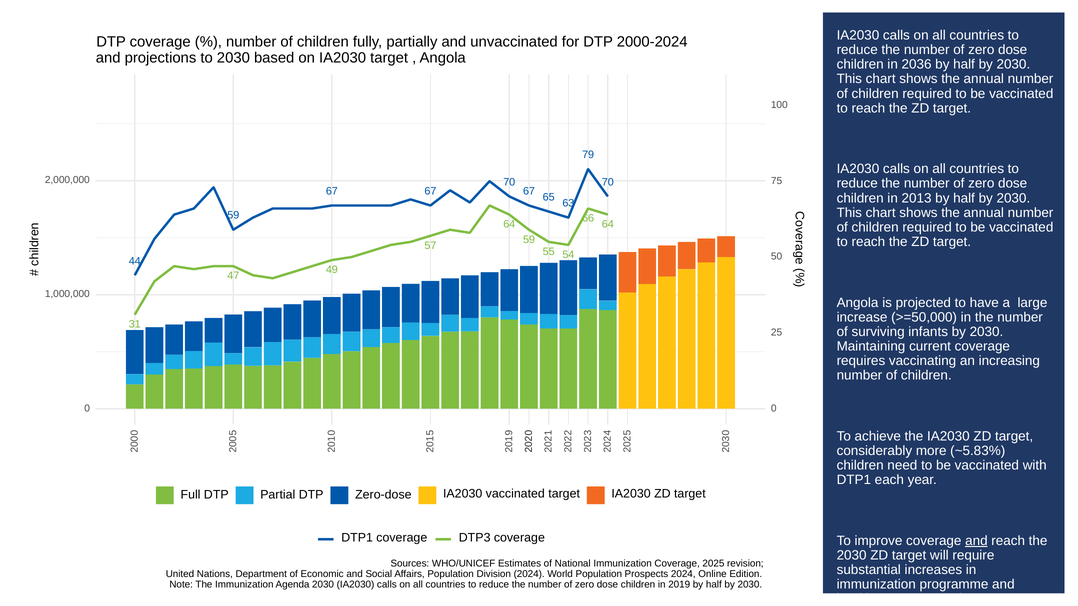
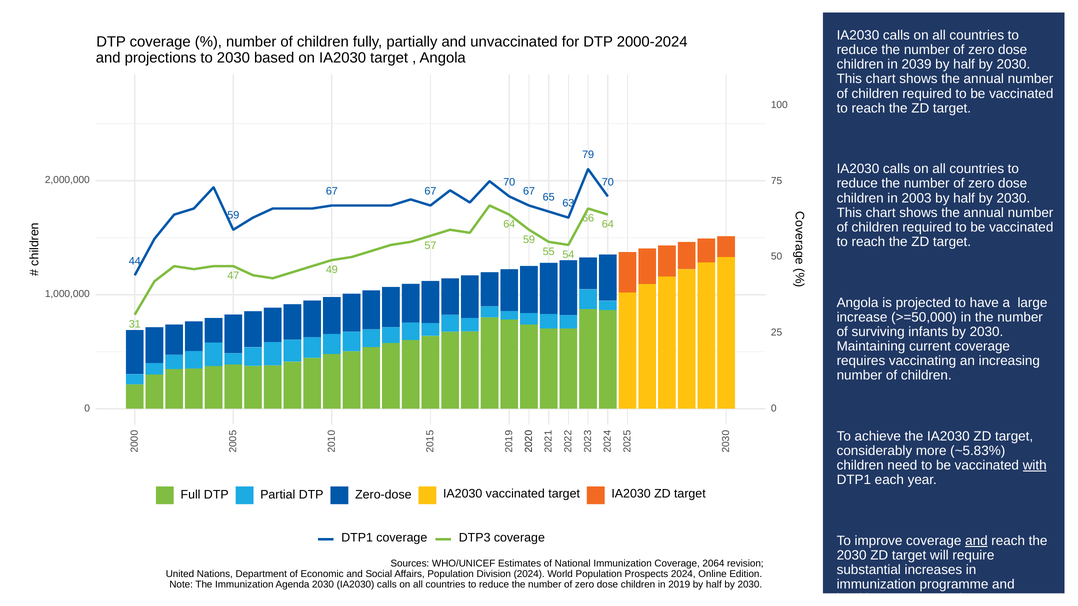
2036: 2036 -> 2039 (917, 65)
2013: 2013 -> 2003 (917, 198)
with underline: none -> present (1035, 466)
2025: 2025 -> 2064 (713, 564)
